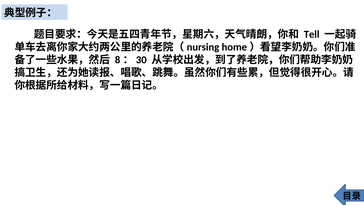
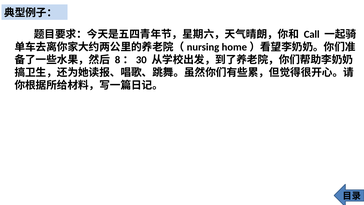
Tell: Tell -> Call (312, 34)
